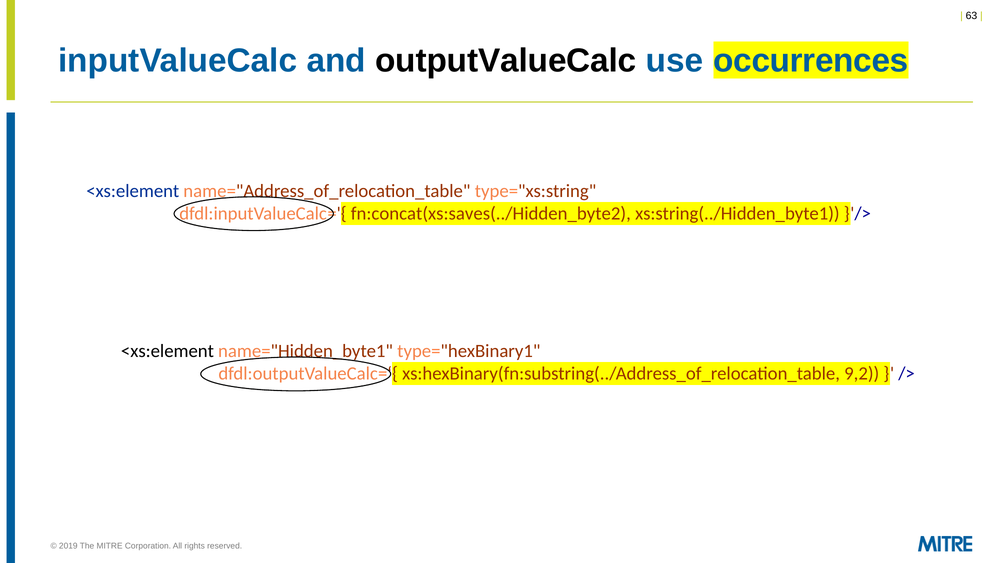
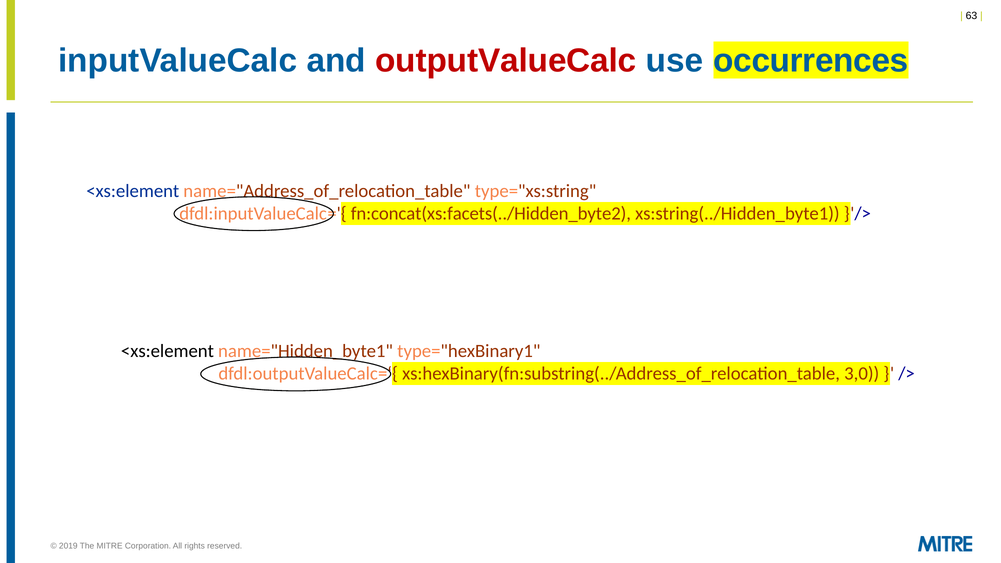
outputValueCalc colour: black -> red (506, 61)
fn:concat(xs:saves(../Hidden_byte2: fn:concat(xs:saves(../Hidden_byte2 -> fn:concat(xs:facets(../Hidden_byte2 (491, 214)
9,2: 9,2 -> 3,0 (862, 374)
